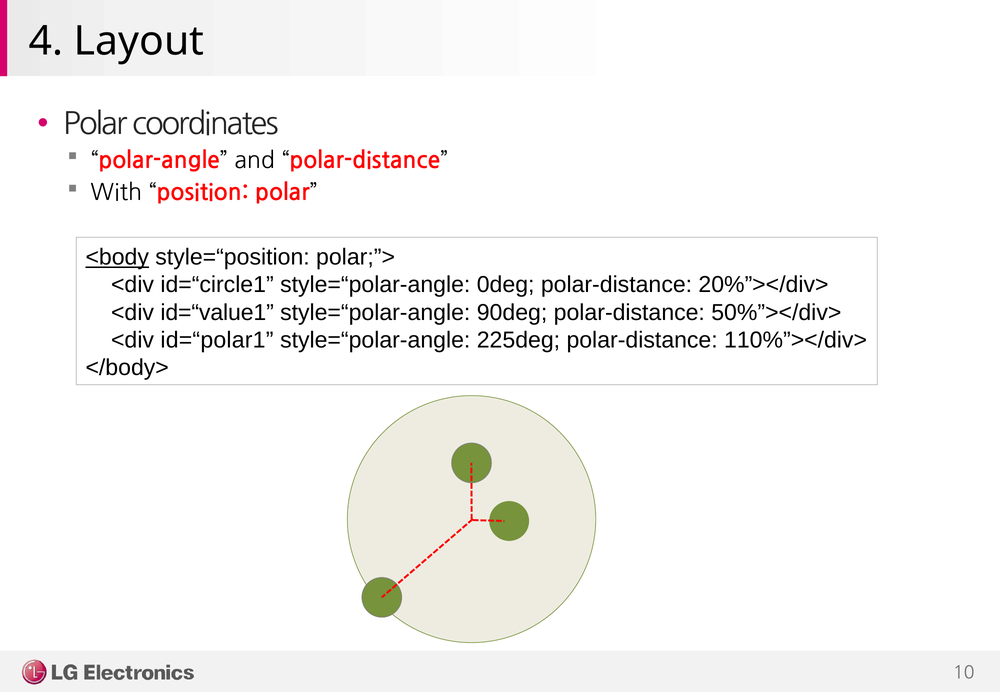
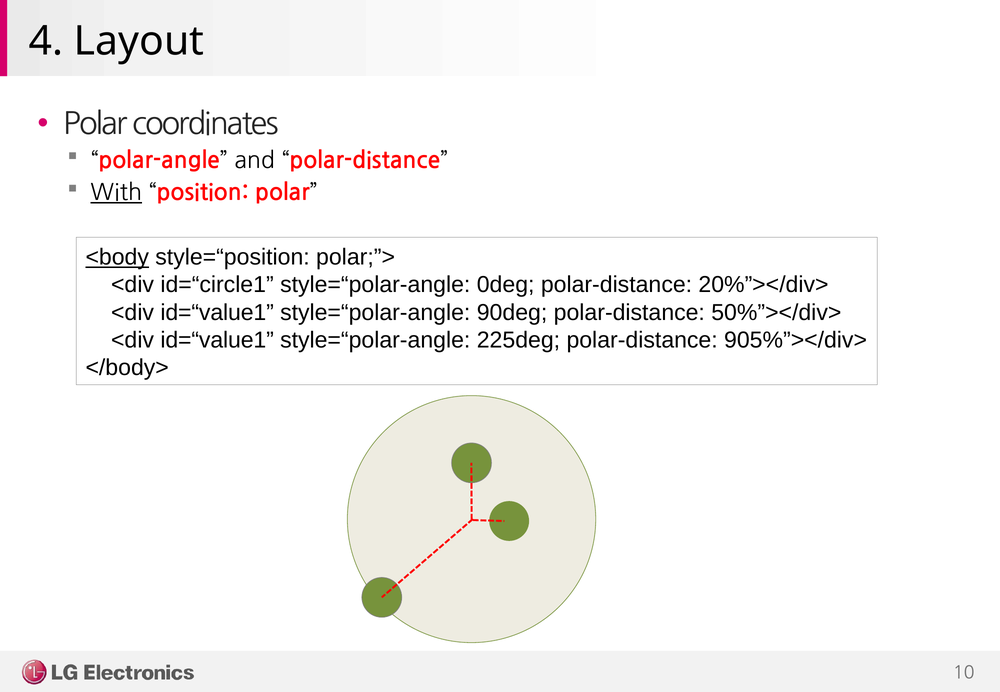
With underline: none -> present (116, 193)
id=“polar1: id=“polar1 -> id=“value1 (217, 340)
110%”></div>: 110%”></div> -> 905%”></div> (796, 340)
